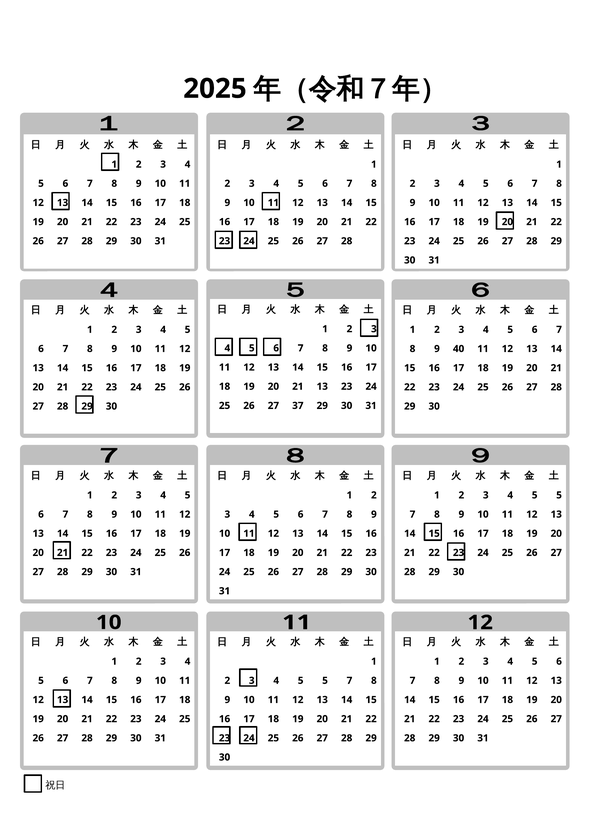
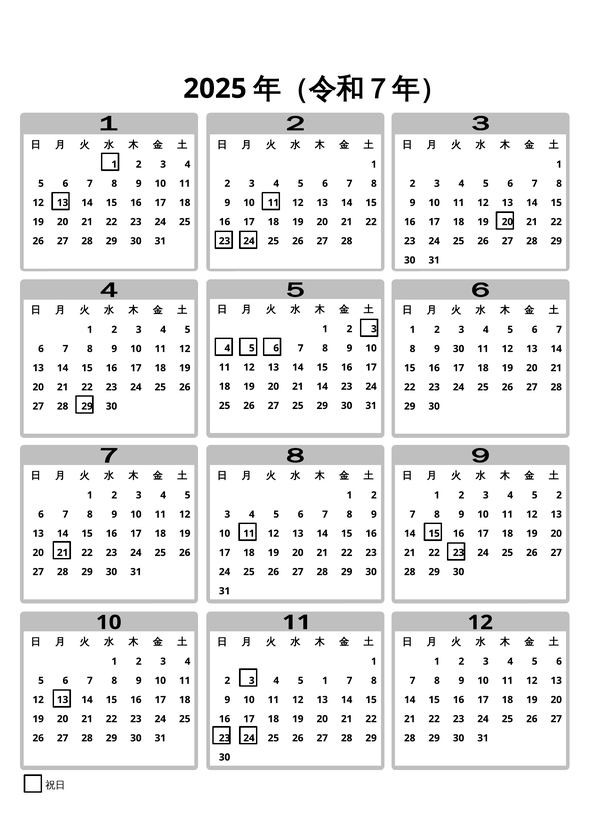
9 40: 40 -> 30 (459, 349)
21 13: 13 -> 14 (322, 387)
27 37: 37 -> 25 (298, 406)
5: 5 -> 2 (559, 496)
5: 5 -> 1 (325, 681)
